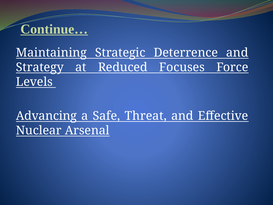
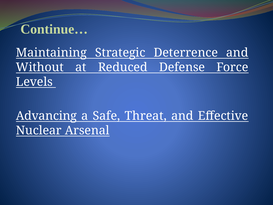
Continue… underline: present -> none (54, 29)
Strategy: Strategy -> Without (40, 67)
Focuses: Focuses -> Defense (182, 67)
